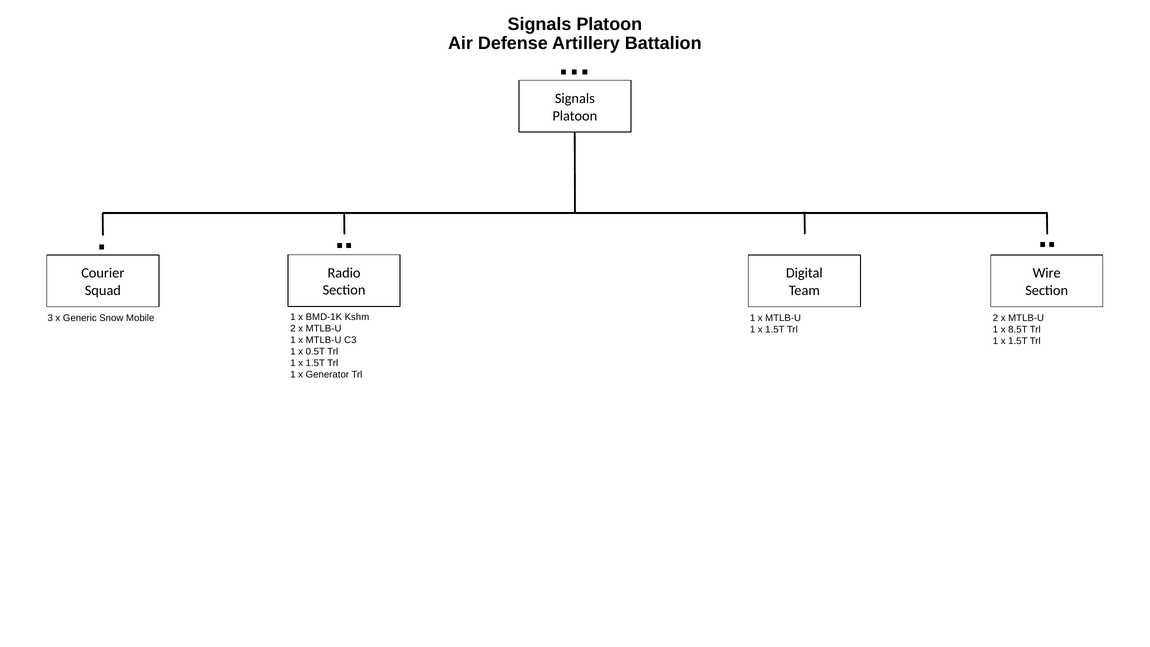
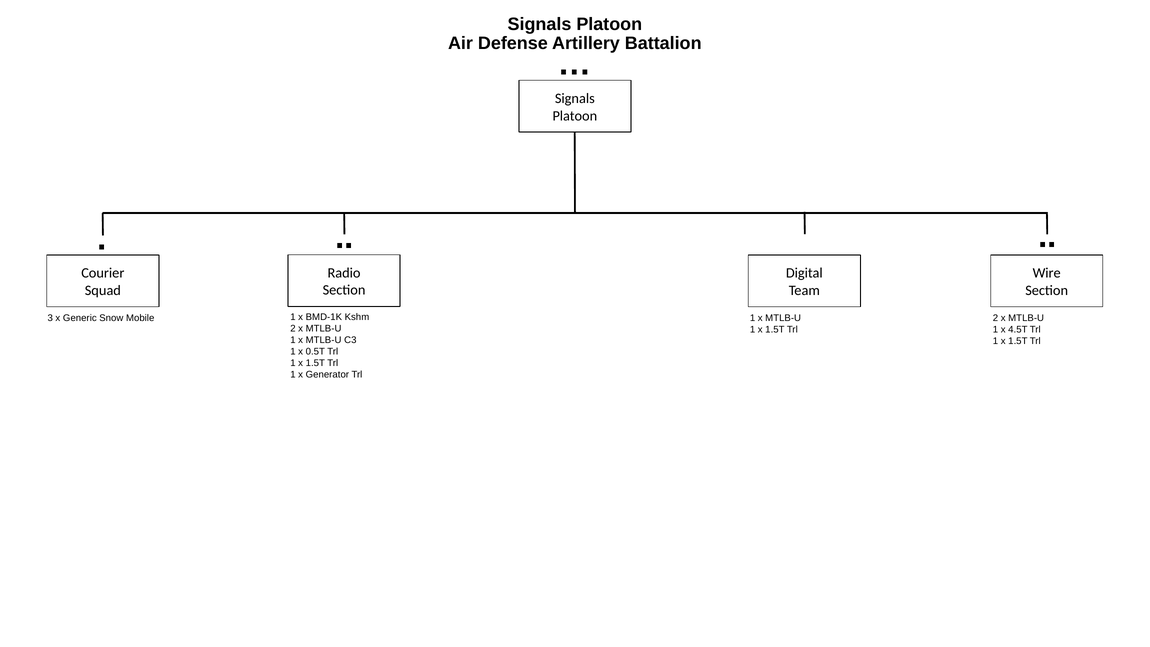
8.5T: 8.5T -> 4.5T (1018, 329)
